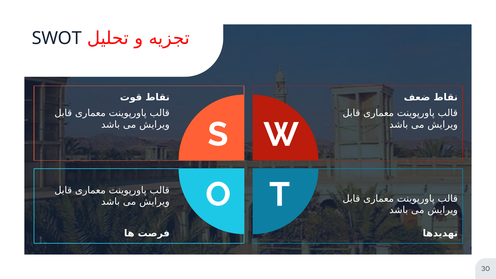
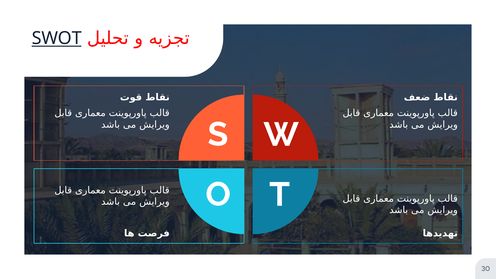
SWOT underline: none -> present (57, 38)
